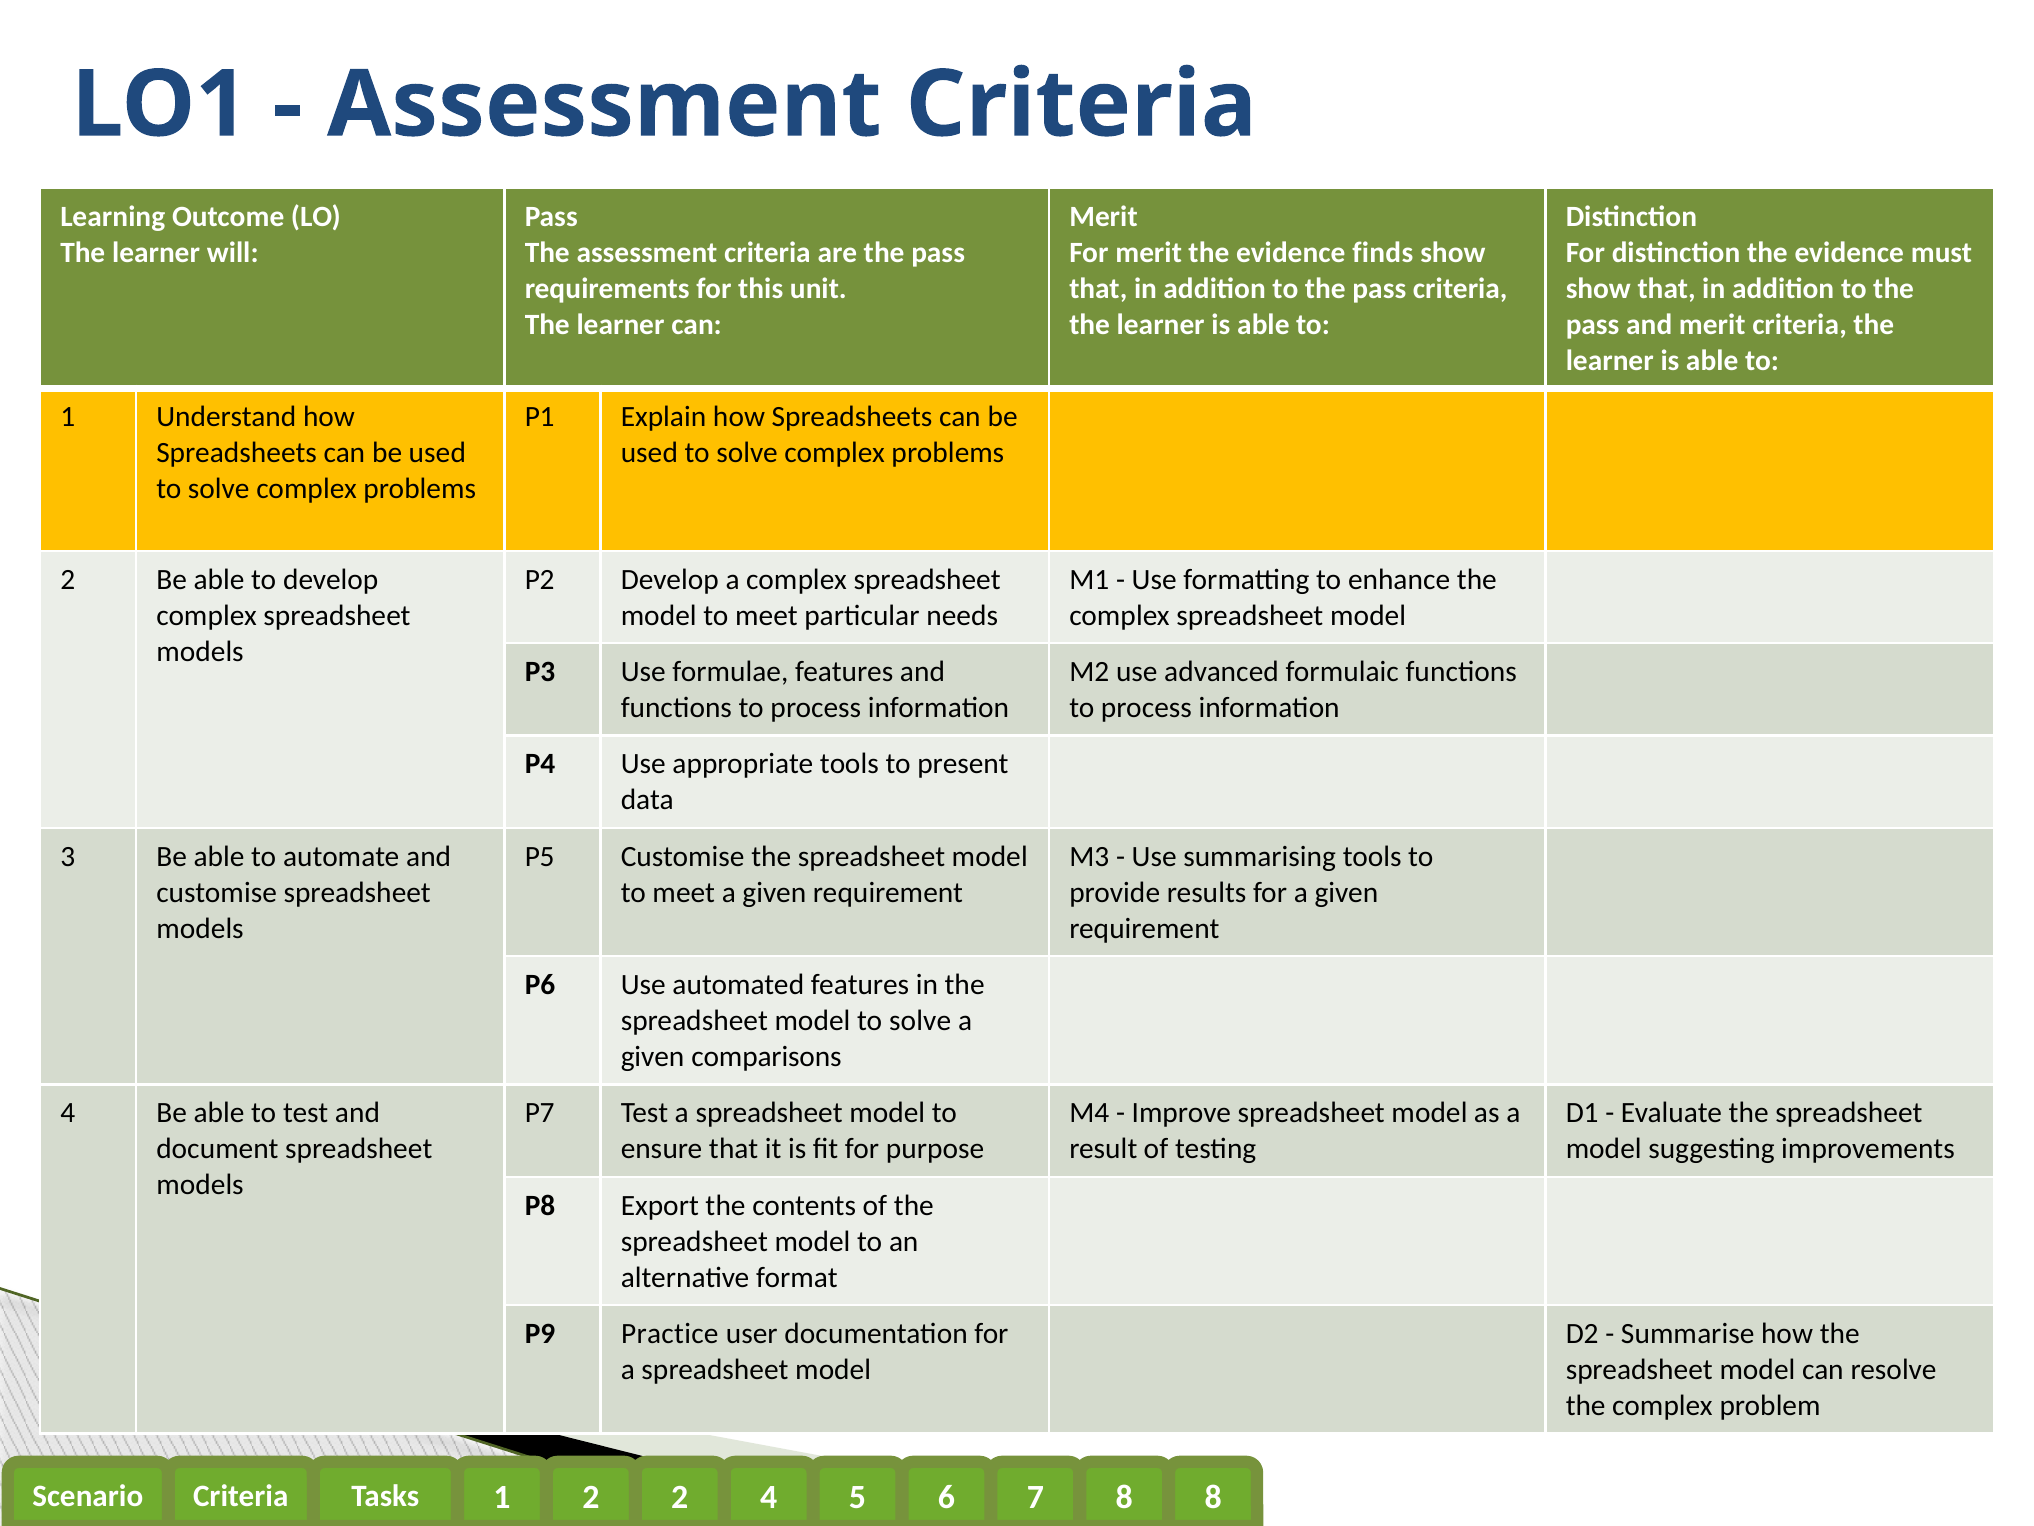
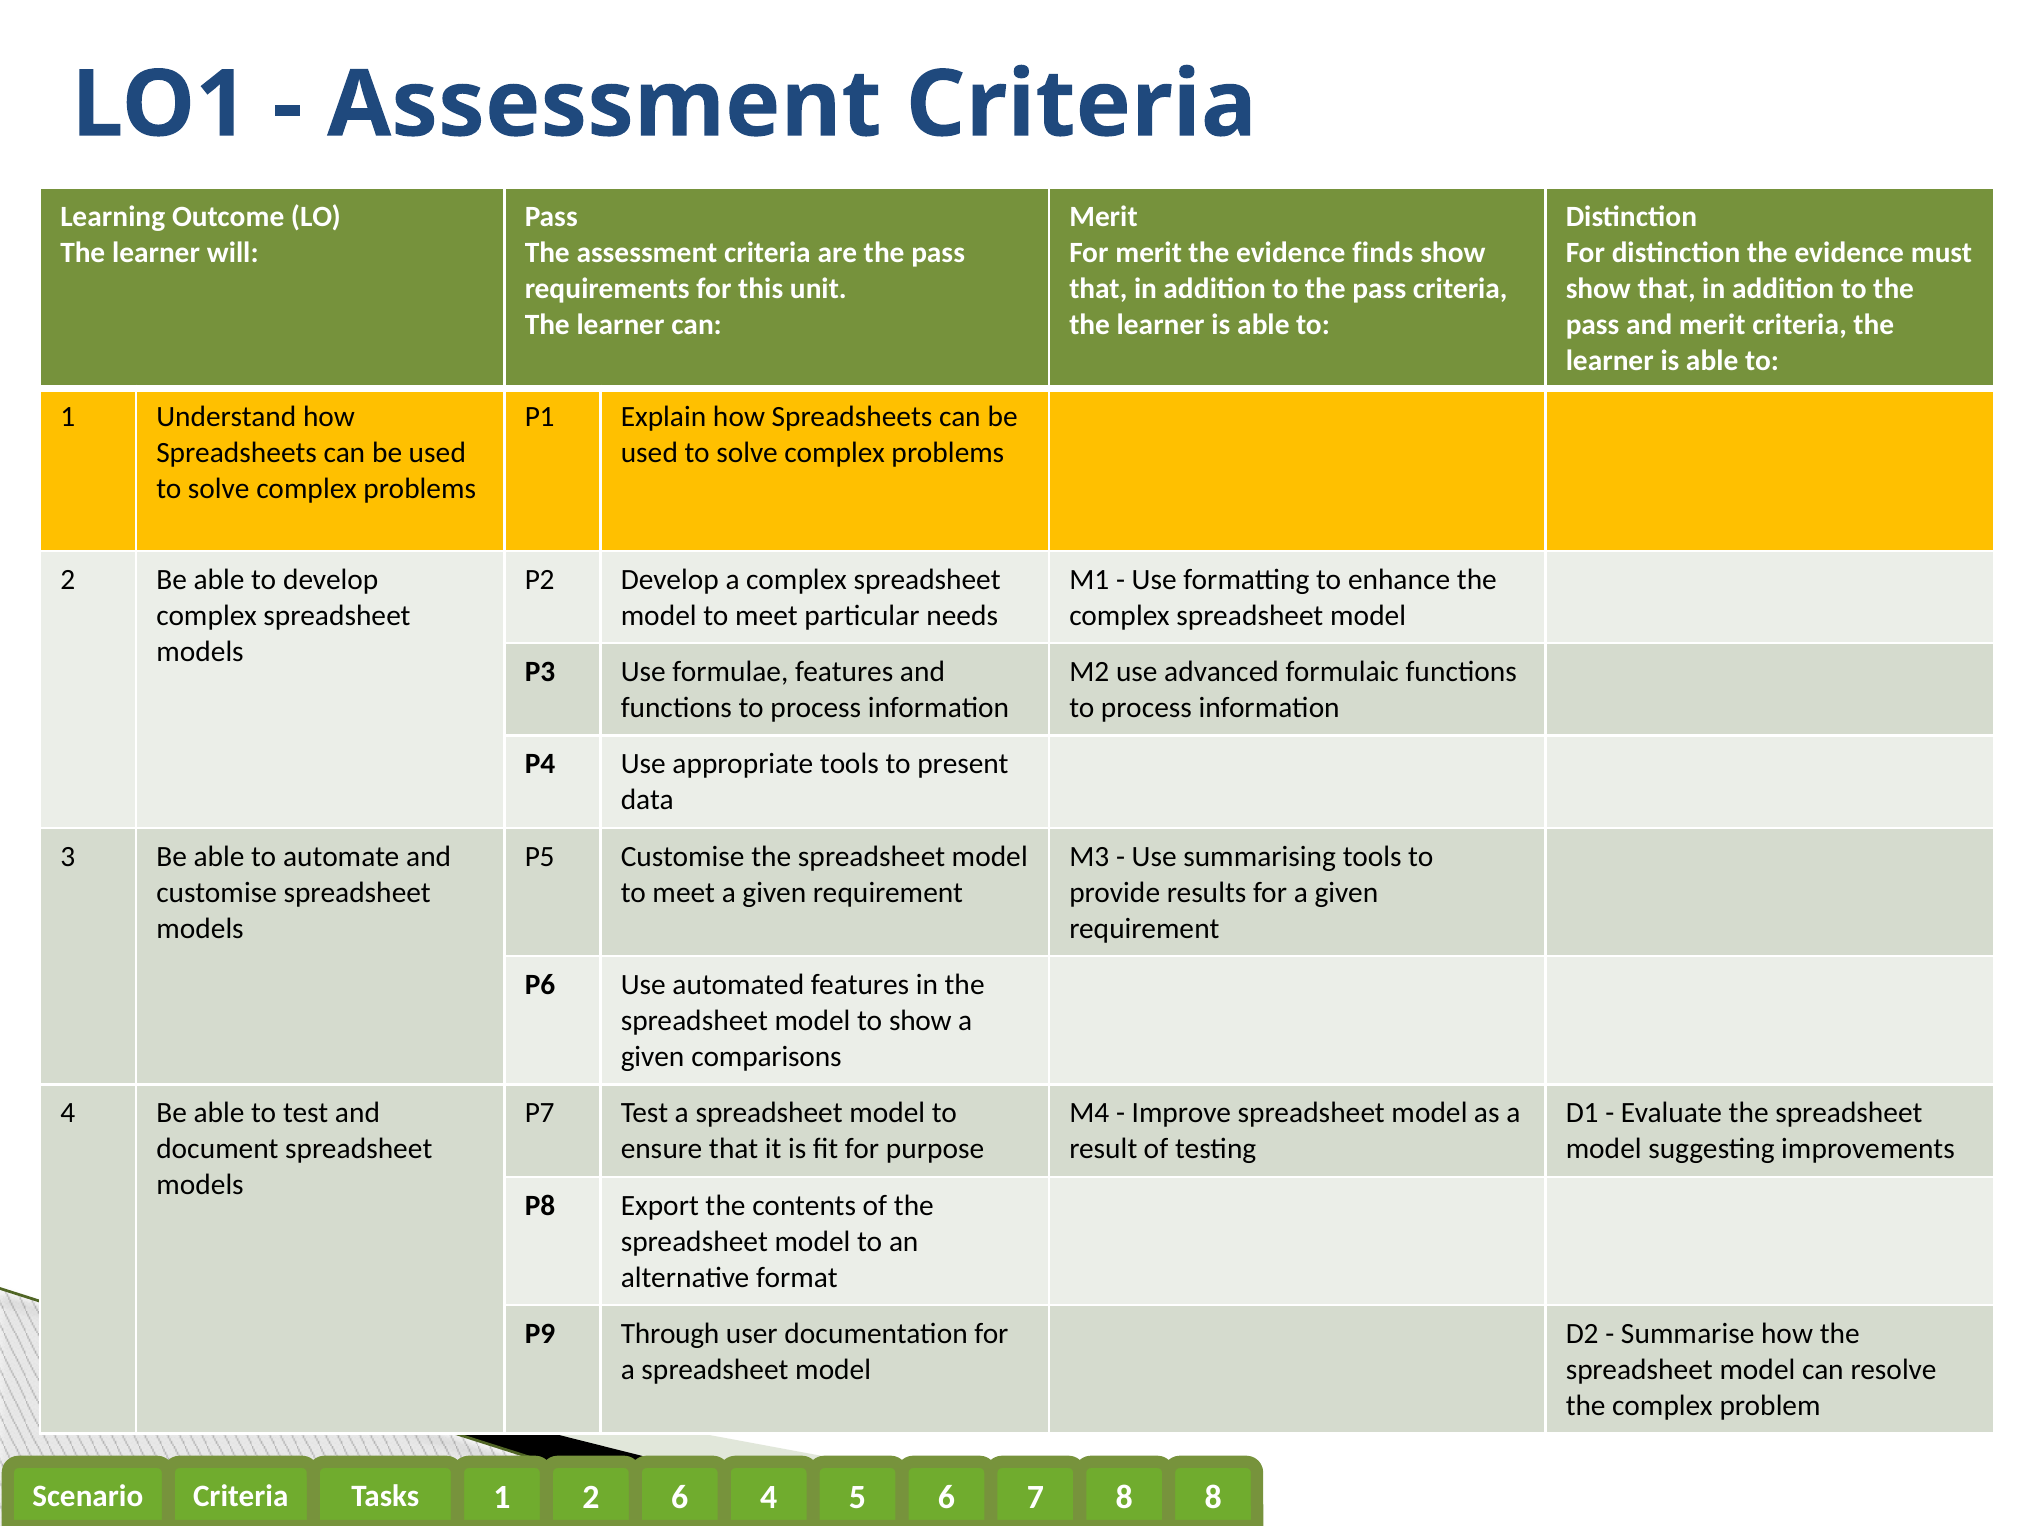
model to solve: solve -> show (920, 1020)
Practice: Practice -> Through (670, 1333)
2 2: 2 -> 6 (680, 1497)
